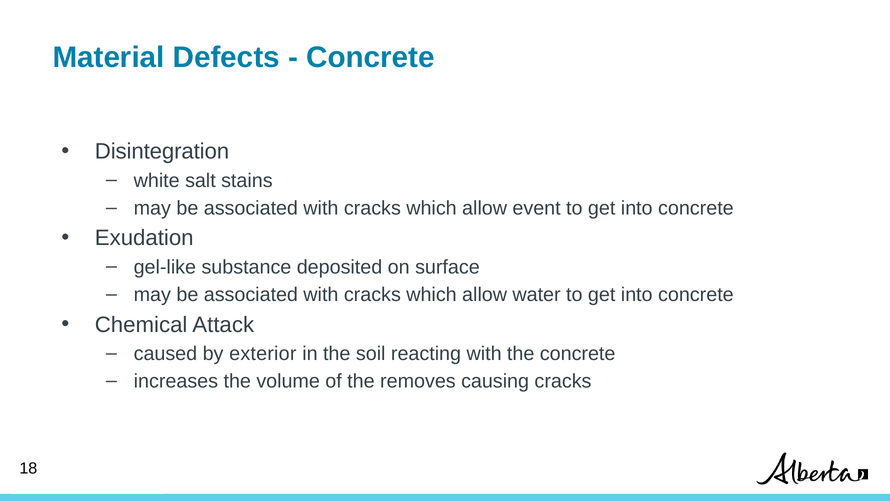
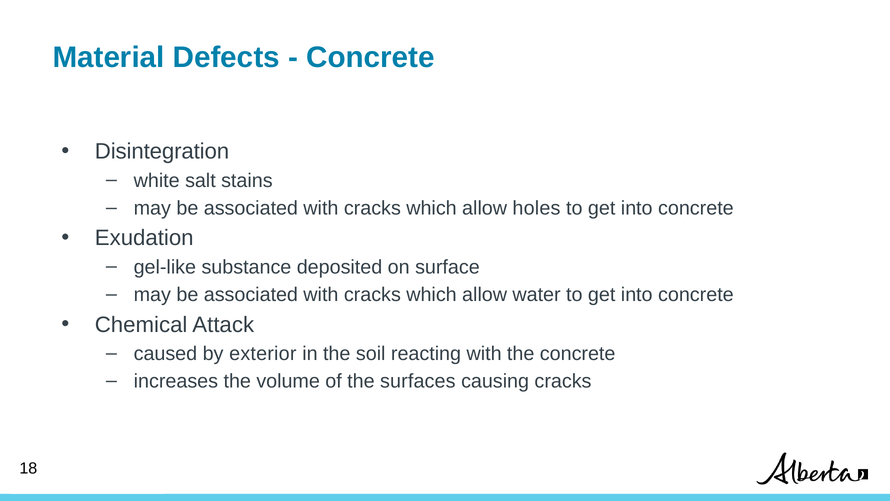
event: event -> holes (536, 208)
removes: removes -> surfaces (418, 381)
